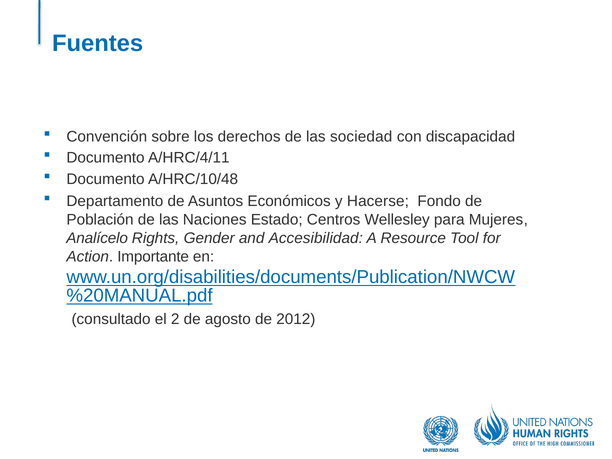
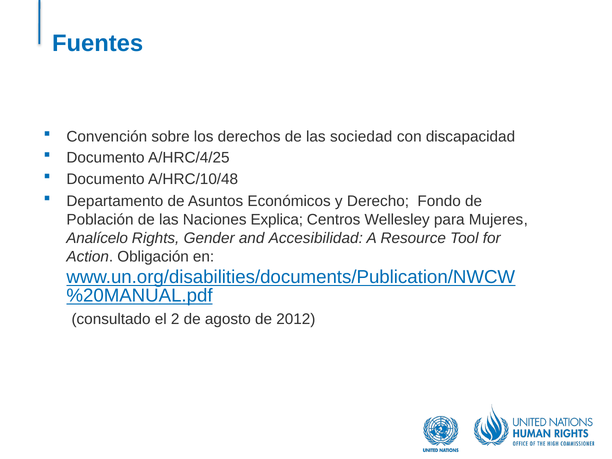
A/HRC/4/11: A/HRC/4/11 -> A/HRC/4/25 (189, 158)
Hacerse: Hacerse -> Derecho (378, 201)
Estado: Estado -> Explica (277, 220)
Importante: Importante -> Obligación (153, 256)
